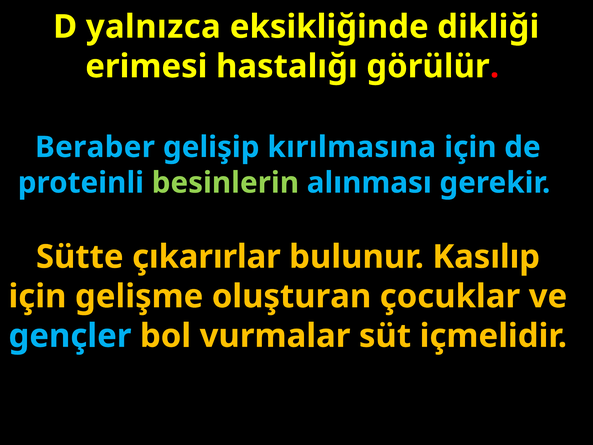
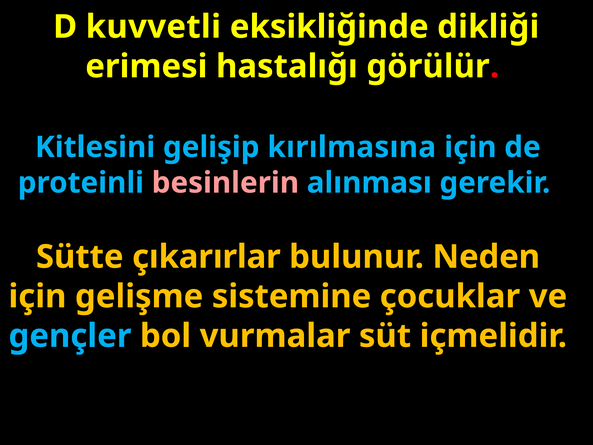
yalnızca: yalnızca -> kuvvetli (153, 27)
Beraber: Beraber -> Kitlesini (95, 147)
besinlerin colour: light green -> pink (225, 183)
Kasılıp: Kasılıp -> Neden (486, 257)
oluşturan: oluşturan -> sistemine (292, 296)
